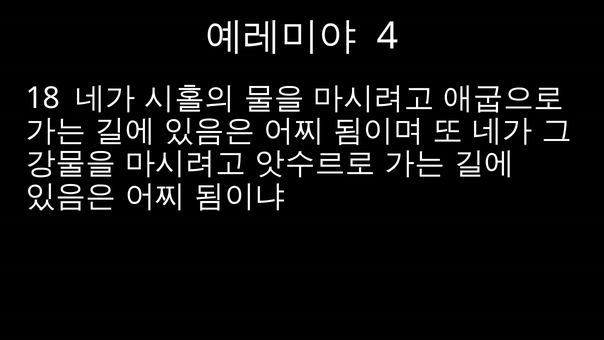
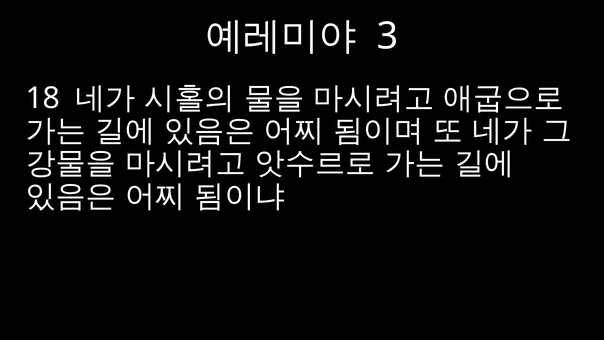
4: 4 -> 3 (388, 36)
